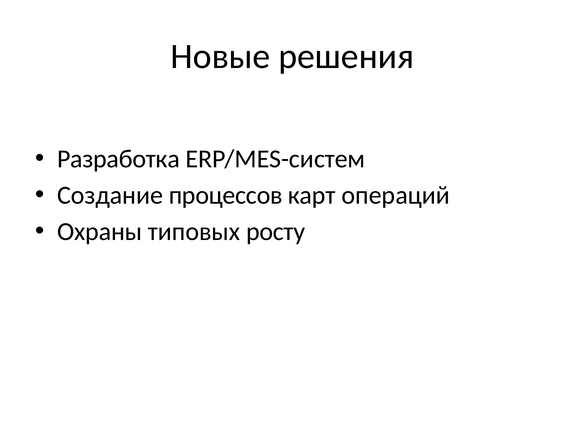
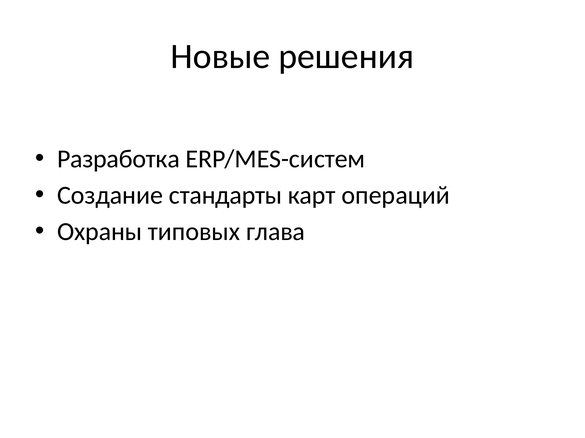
процессов: процессов -> стандарты (226, 196)
росту: росту -> глава (276, 232)
